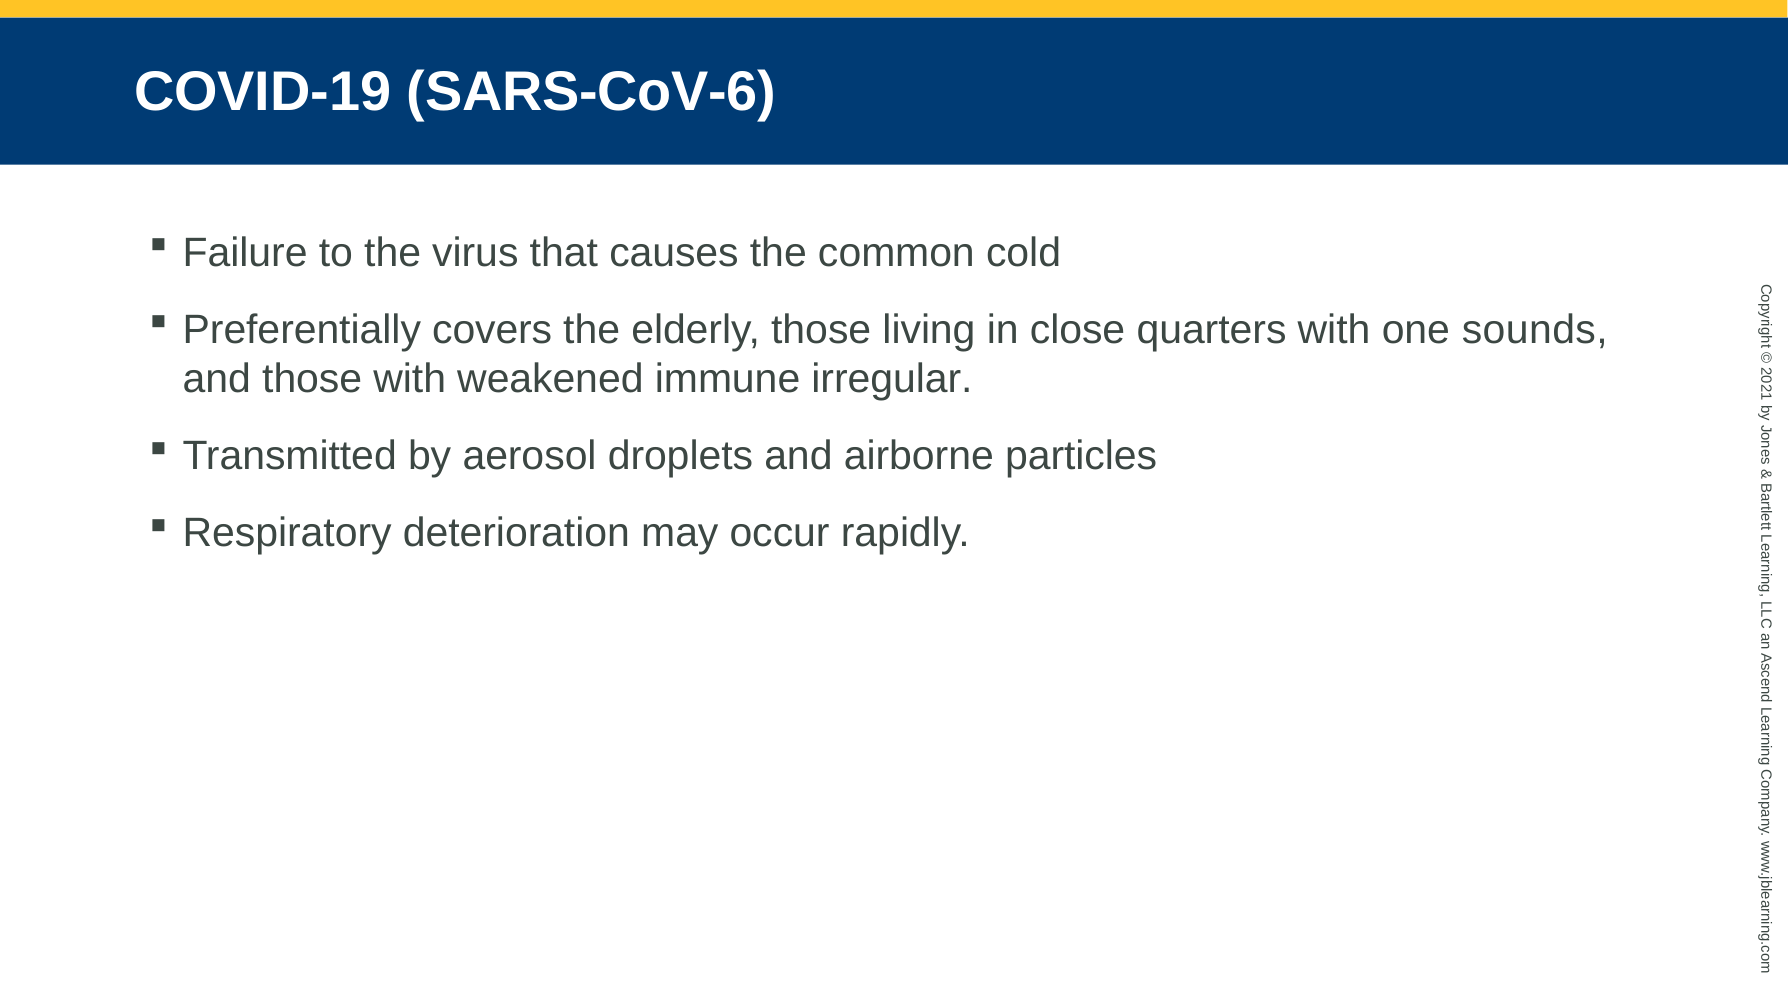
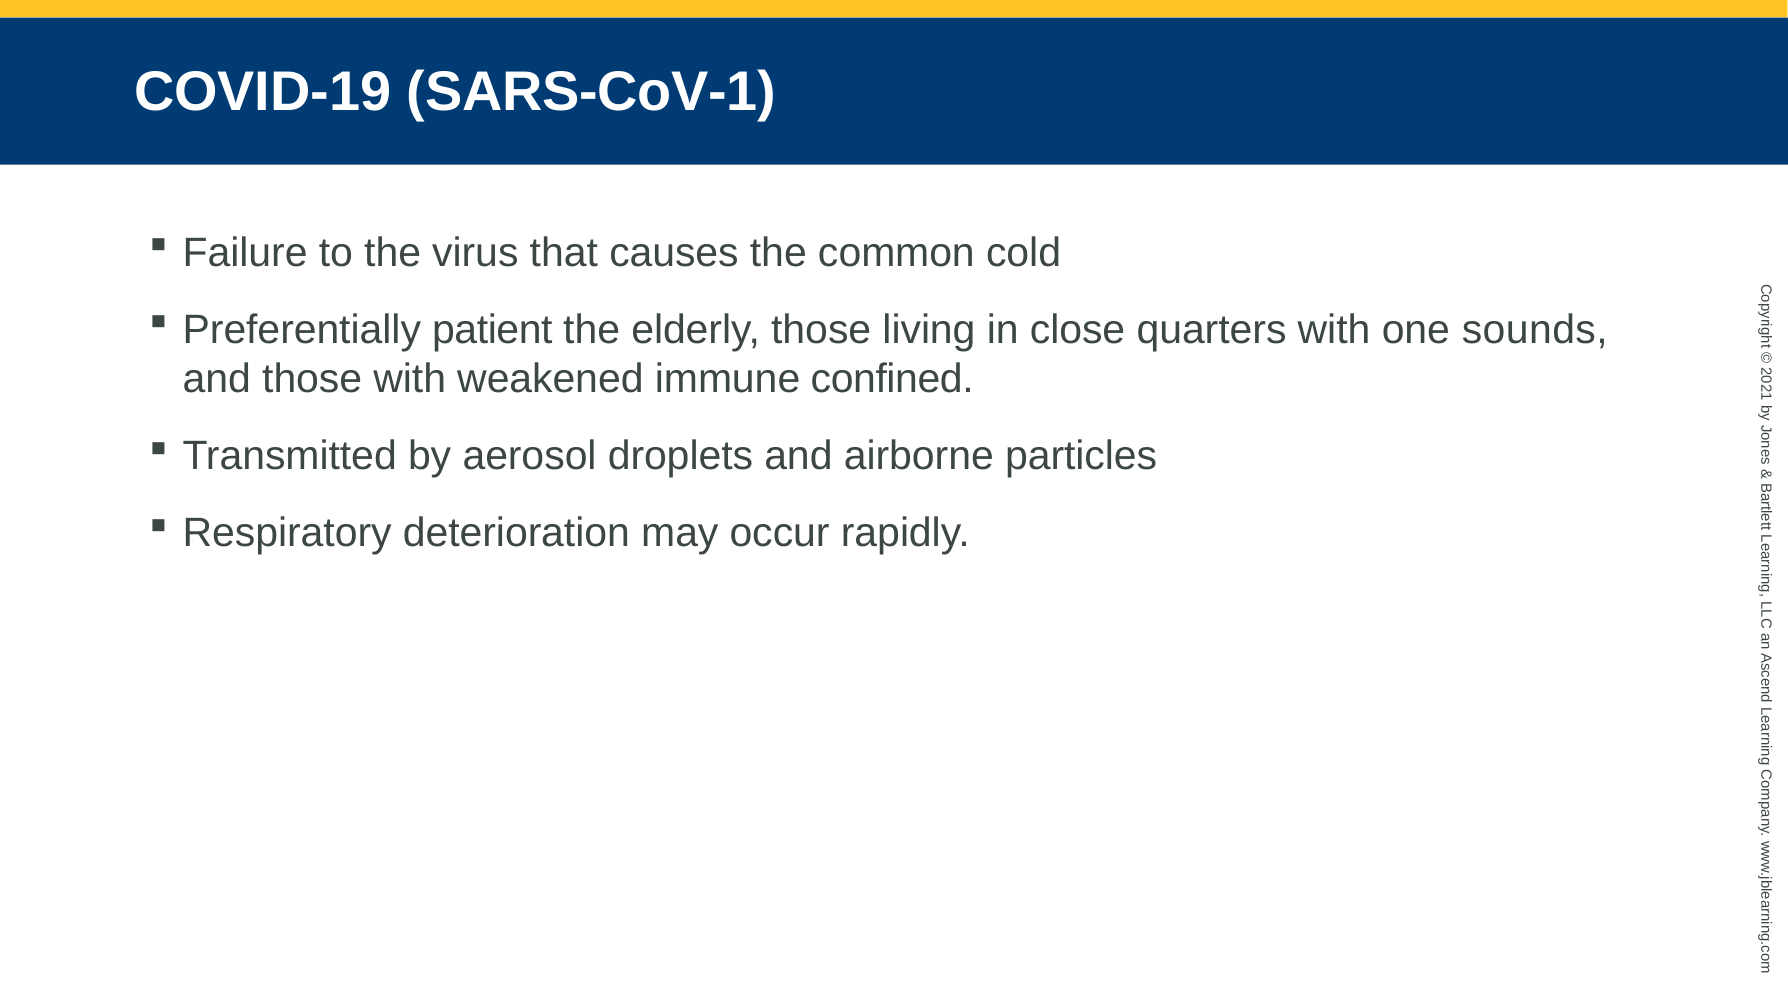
SARS-CoV-6: SARS-CoV-6 -> SARS-CoV-1 (592, 92)
covers: covers -> patient (492, 330)
irregular: irregular -> confined (892, 379)
